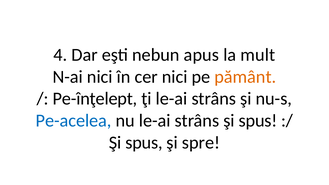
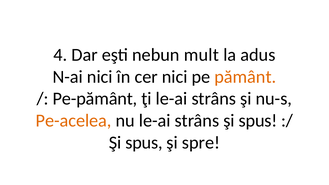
apus: apus -> mult (201, 55)
mult: mult -> adus (258, 55)
Pe-înţelept: Pe-înţelept -> Pe-pământ (95, 99)
Pe-acelea colour: blue -> orange (74, 121)
